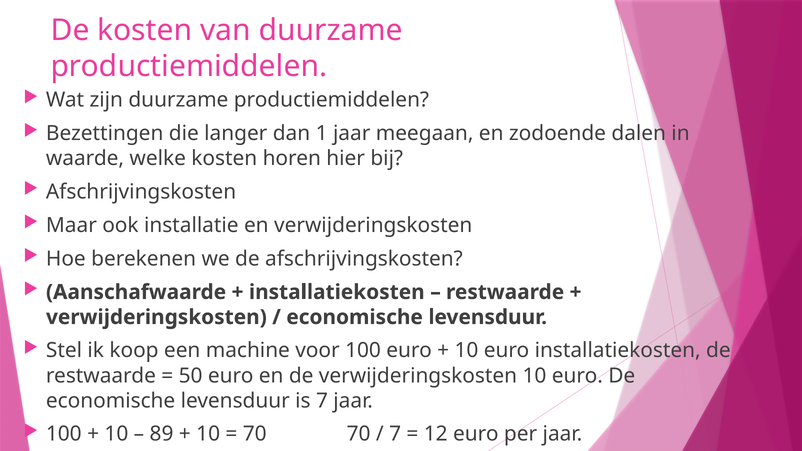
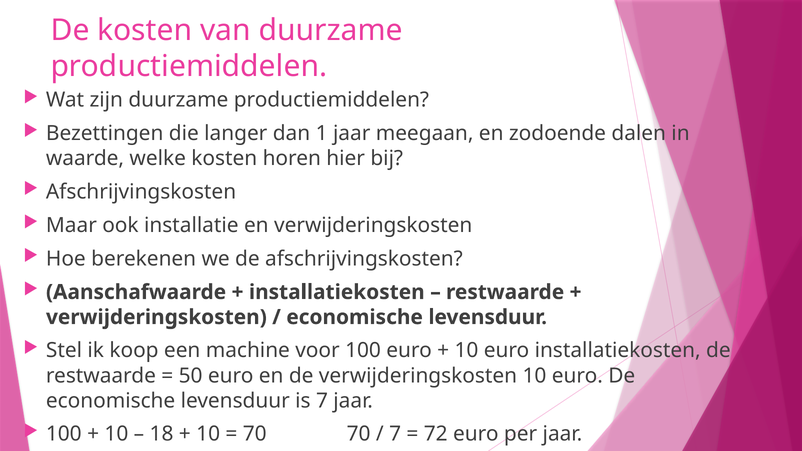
89: 89 -> 18 (162, 434)
12: 12 -> 72 (436, 434)
